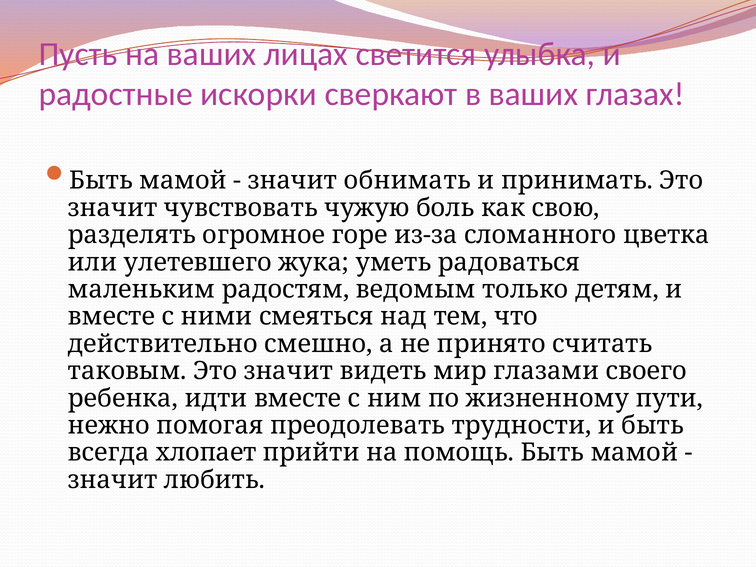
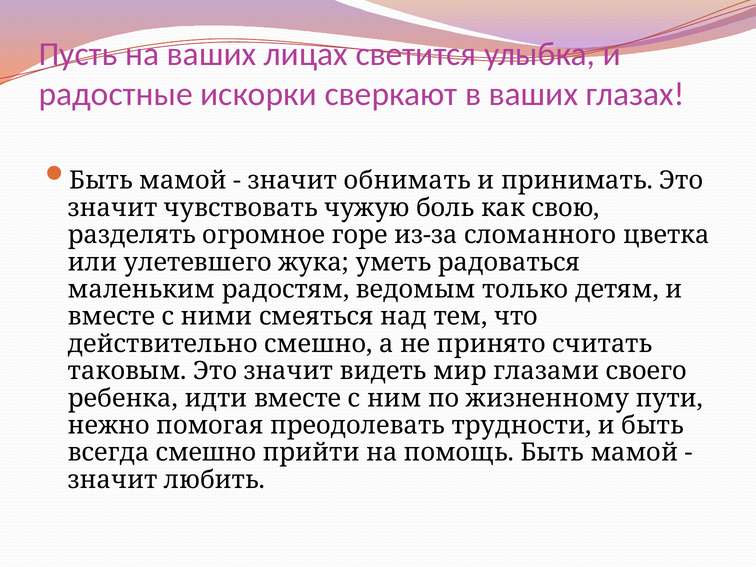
всегда хлопает: хлопает -> смешно (206, 453)
